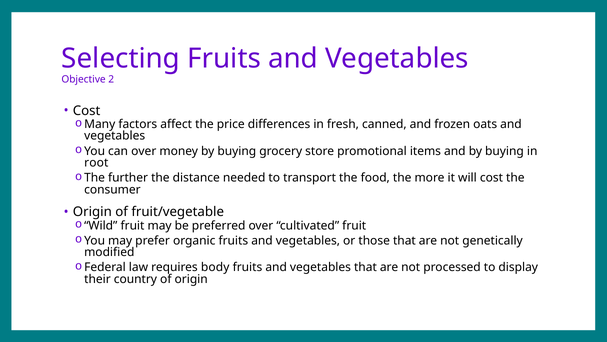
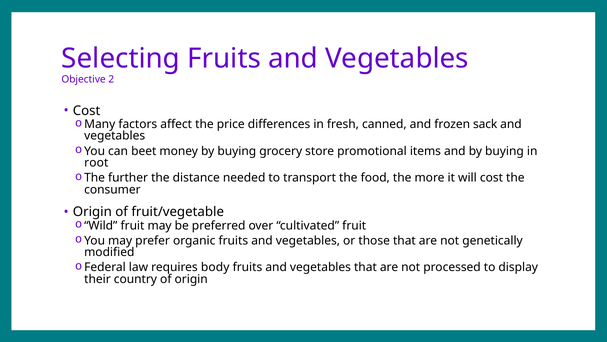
oats: oats -> sack (485, 124)
can over: over -> beet (144, 151)
